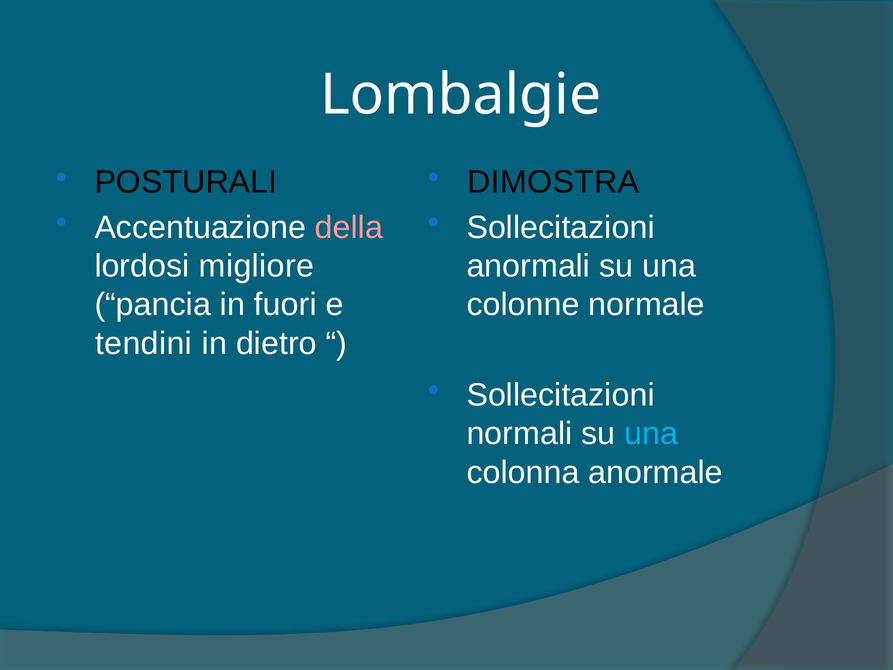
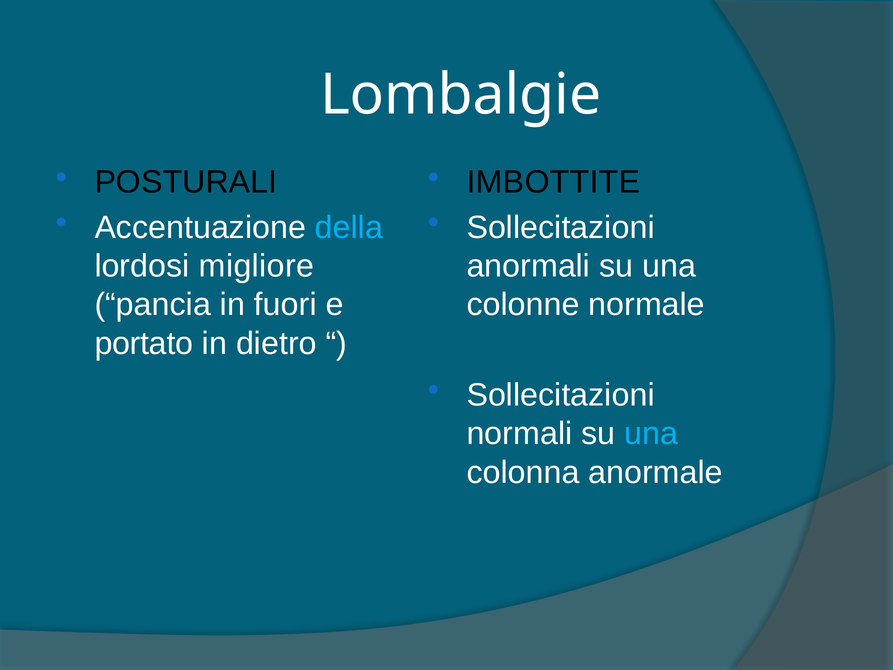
DIMOSTRA: DIMOSTRA -> IMBOTTITE (553, 182)
della colour: pink -> light blue (349, 227)
tendini: tendini -> portato (144, 343)
